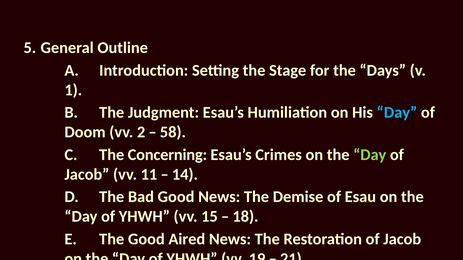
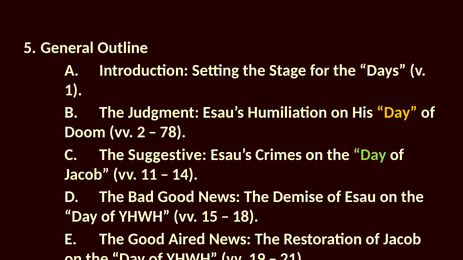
Day colour: light blue -> yellow (397, 113)
58: 58 -> 78 (173, 132)
Concerning: Concerning -> Suggestive (167, 155)
